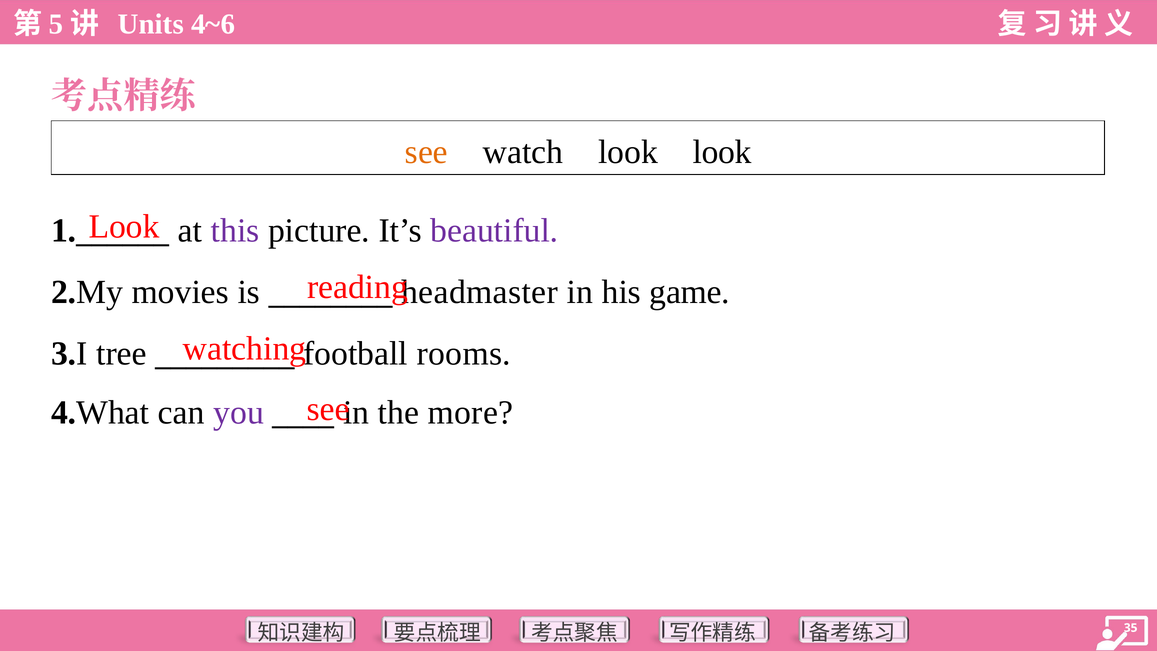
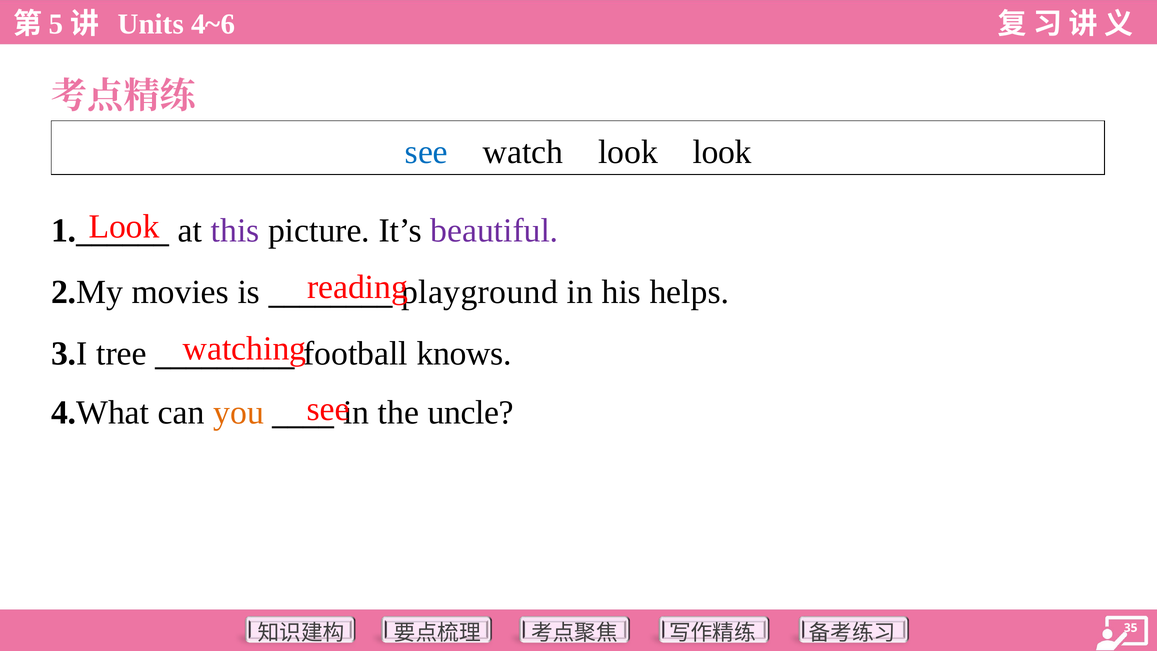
see colour: orange -> blue (426, 152)
headmaster: headmaster -> playground (480, 292)
game: game -> helps (689, 292)
rooms: rooms -> knows (464, 354)
you colour: purple -> orange (239, 413)
more: more -> uncle (471, 413)
